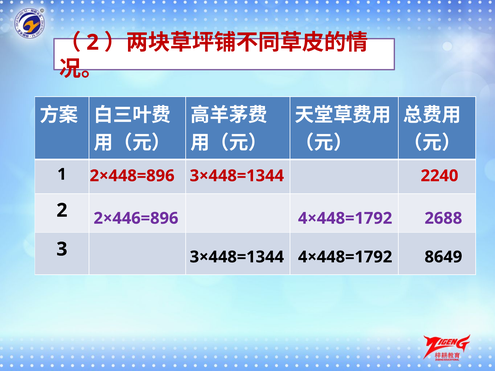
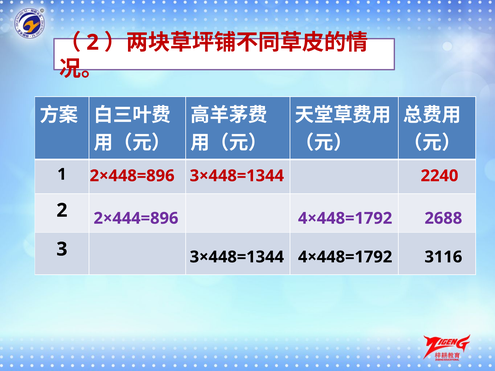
2×446=896: 2×446=896 -> 2×444=896 (136, 218)
8649: 8649 -> 3116 (443, 257)
